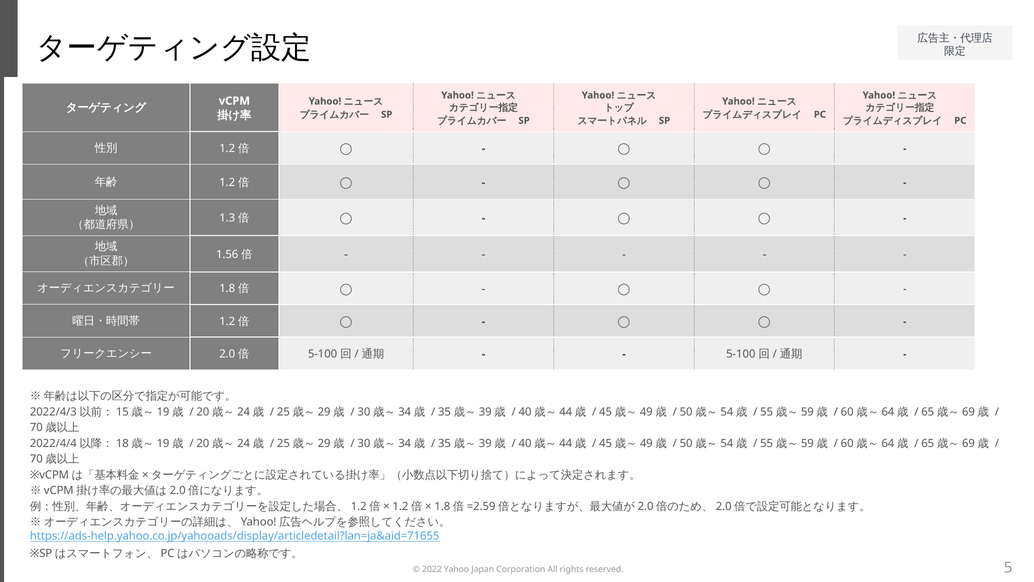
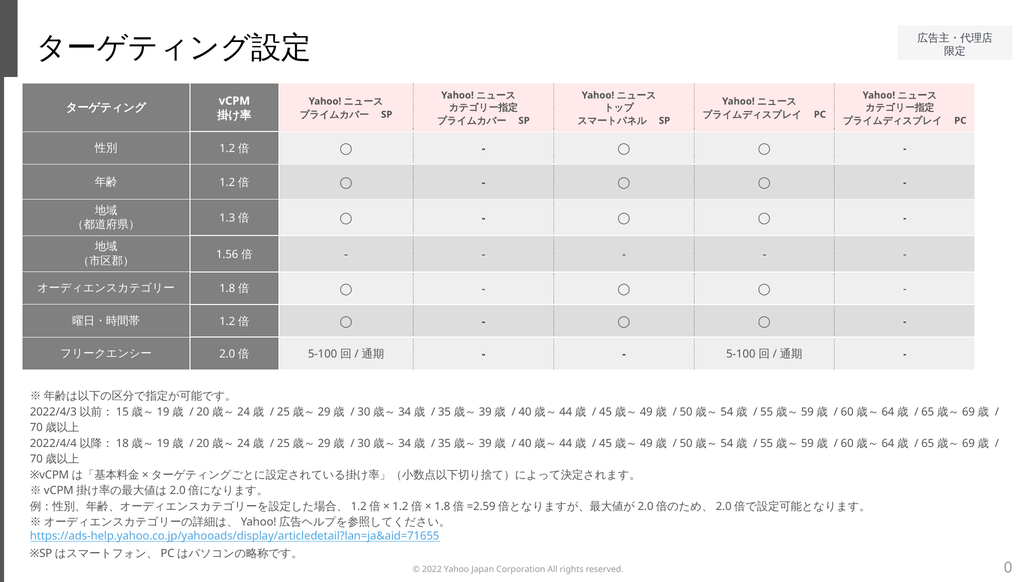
5: 5 -> 0 (1008, 567)
